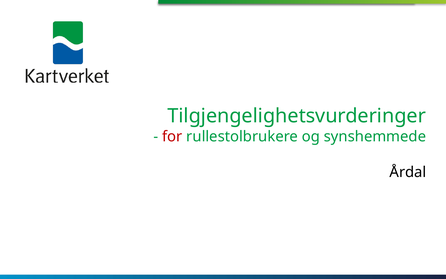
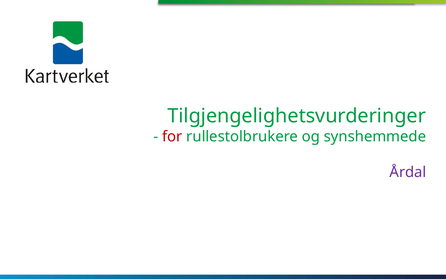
Årdal colour: black -> purple (408, 172)
